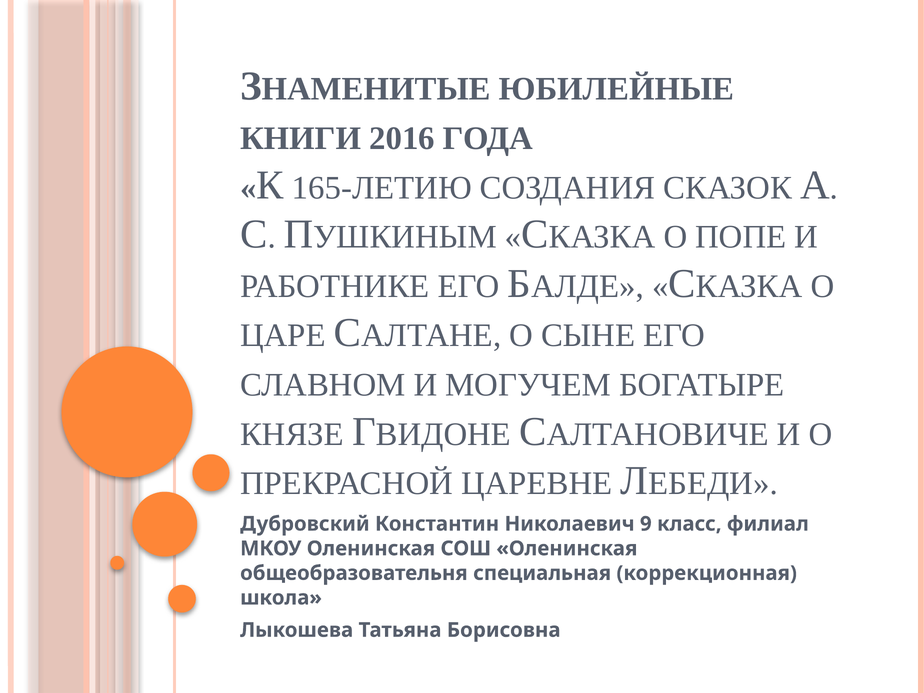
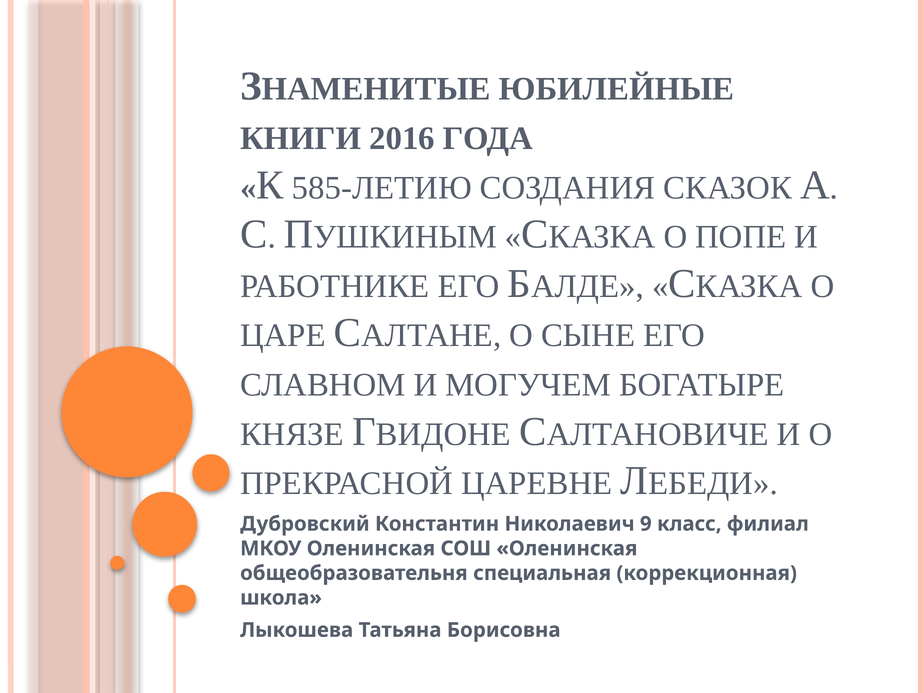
165-ЛЕТИЮ: 165-ЛЕТИЮ -> 585-ЛЕТИЮ (382, 188)
